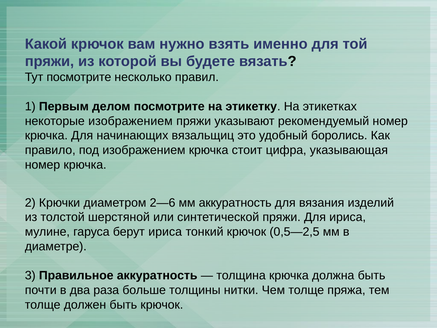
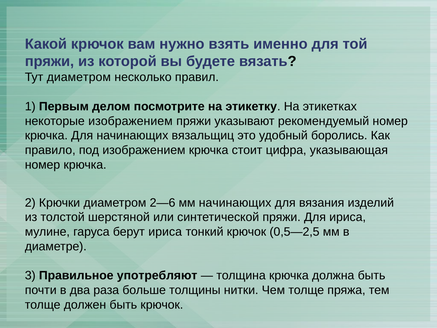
Тут посмотрите: посмотрите -> диаметром (79, 77)
мм аккуратность: аккуратность -> начинающих (235, 203)
Правильное аккуратность: аккуратность -> употребляют (157, 275)
